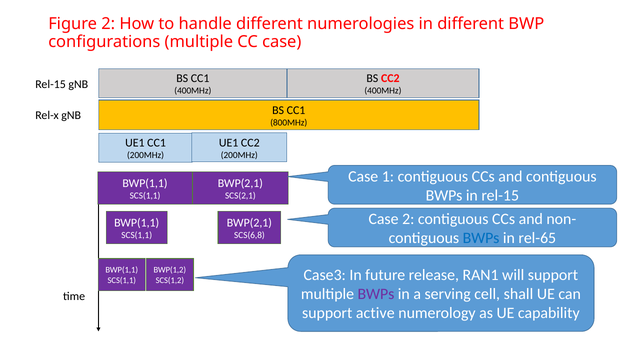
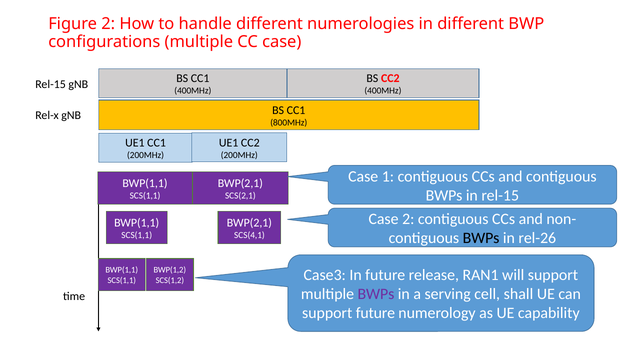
SCS(6,8: SCS(6,8 -> SCS(4,1 (249, 235)
BWPs colour: blue -> black (481, 238)
rel-65: rel-65 -> rel-26 (537, 238)
support active: active -> future (375, 313)
